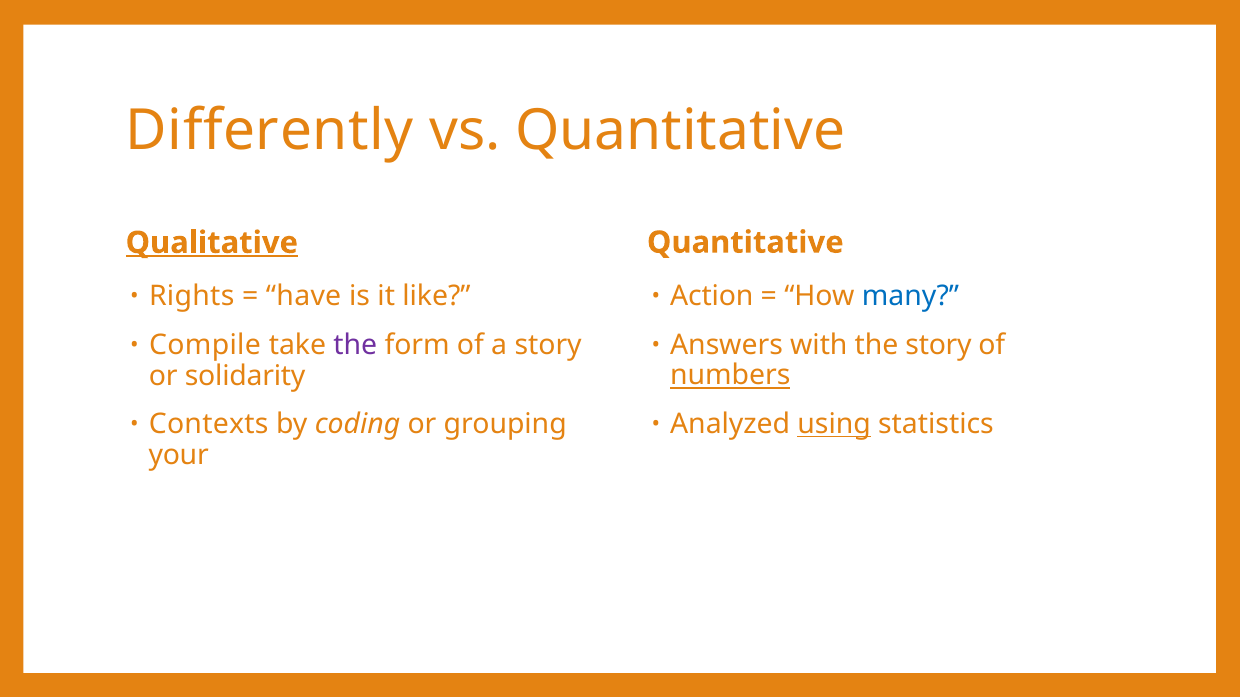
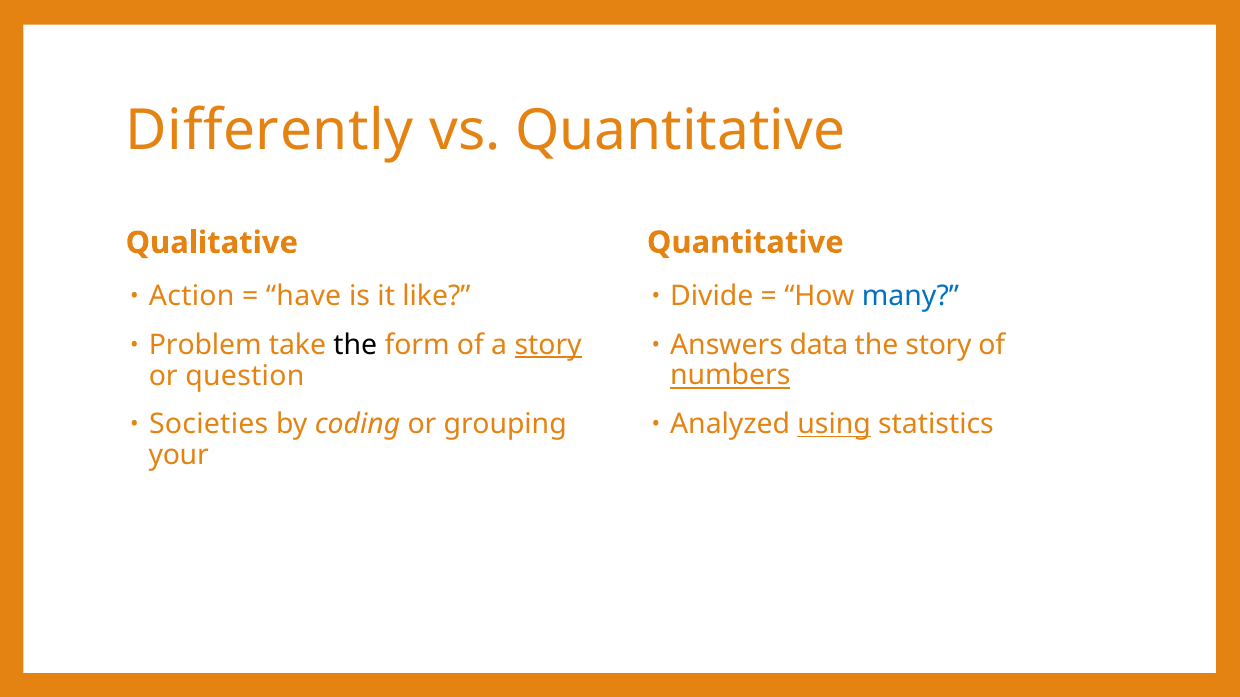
Qualitative underline: present -> none (212, 243)
Action: Action -> Divide (712, 296)
Rights: Rights -> Action (192, 297)
with: with -> data (819, 345)
Compile: Compile -> Problem (205, 345)
the colour: purple -> black (355, 345)
story underline: none -> present (548, 345)
solidarity: solidarity -> question (245, 376)
Contexts: Contexts -> Societies (209, 425)
